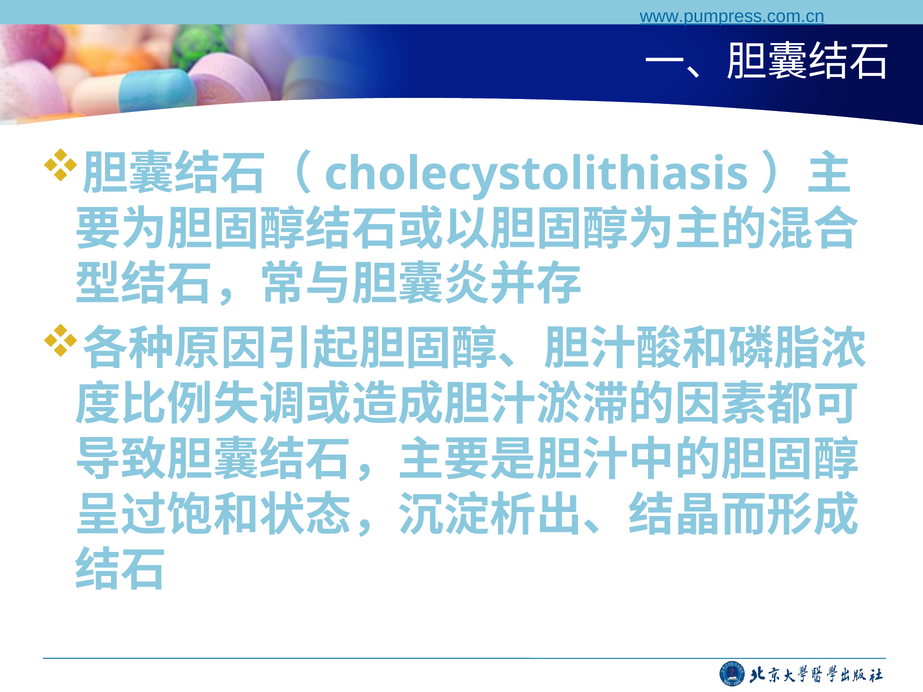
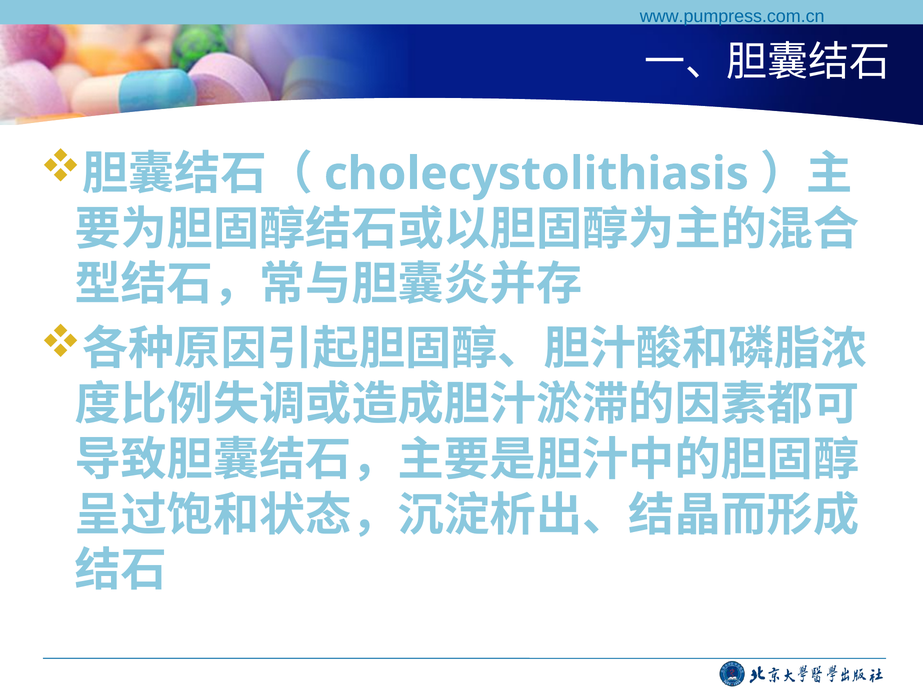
www.pumpress.com.cn underline: present -> none (732, 17)
